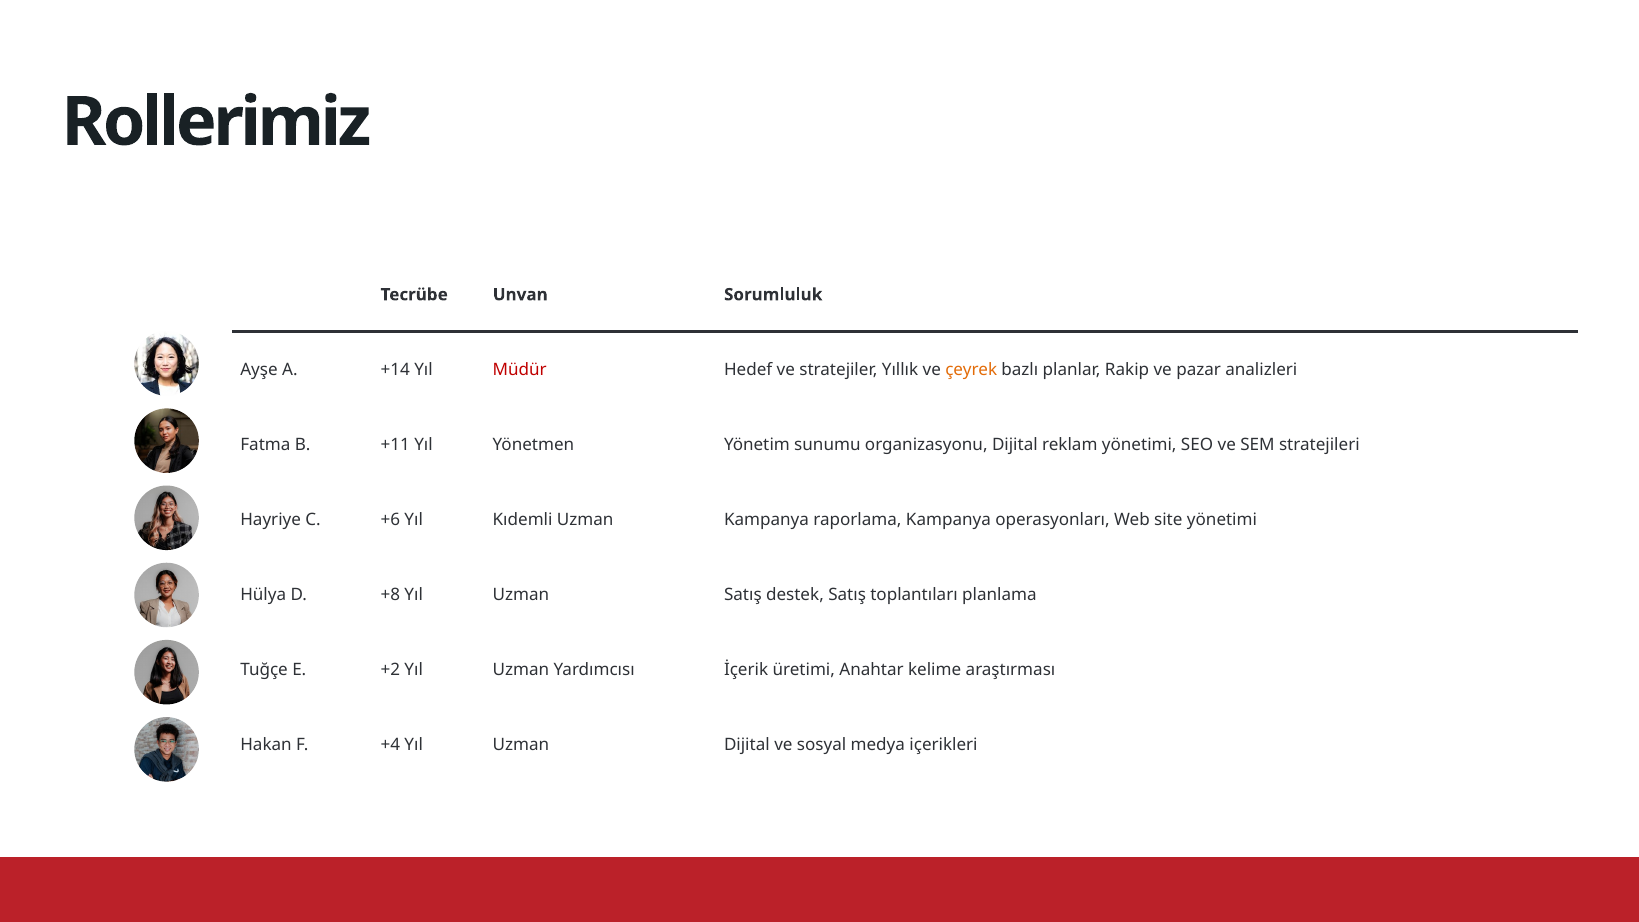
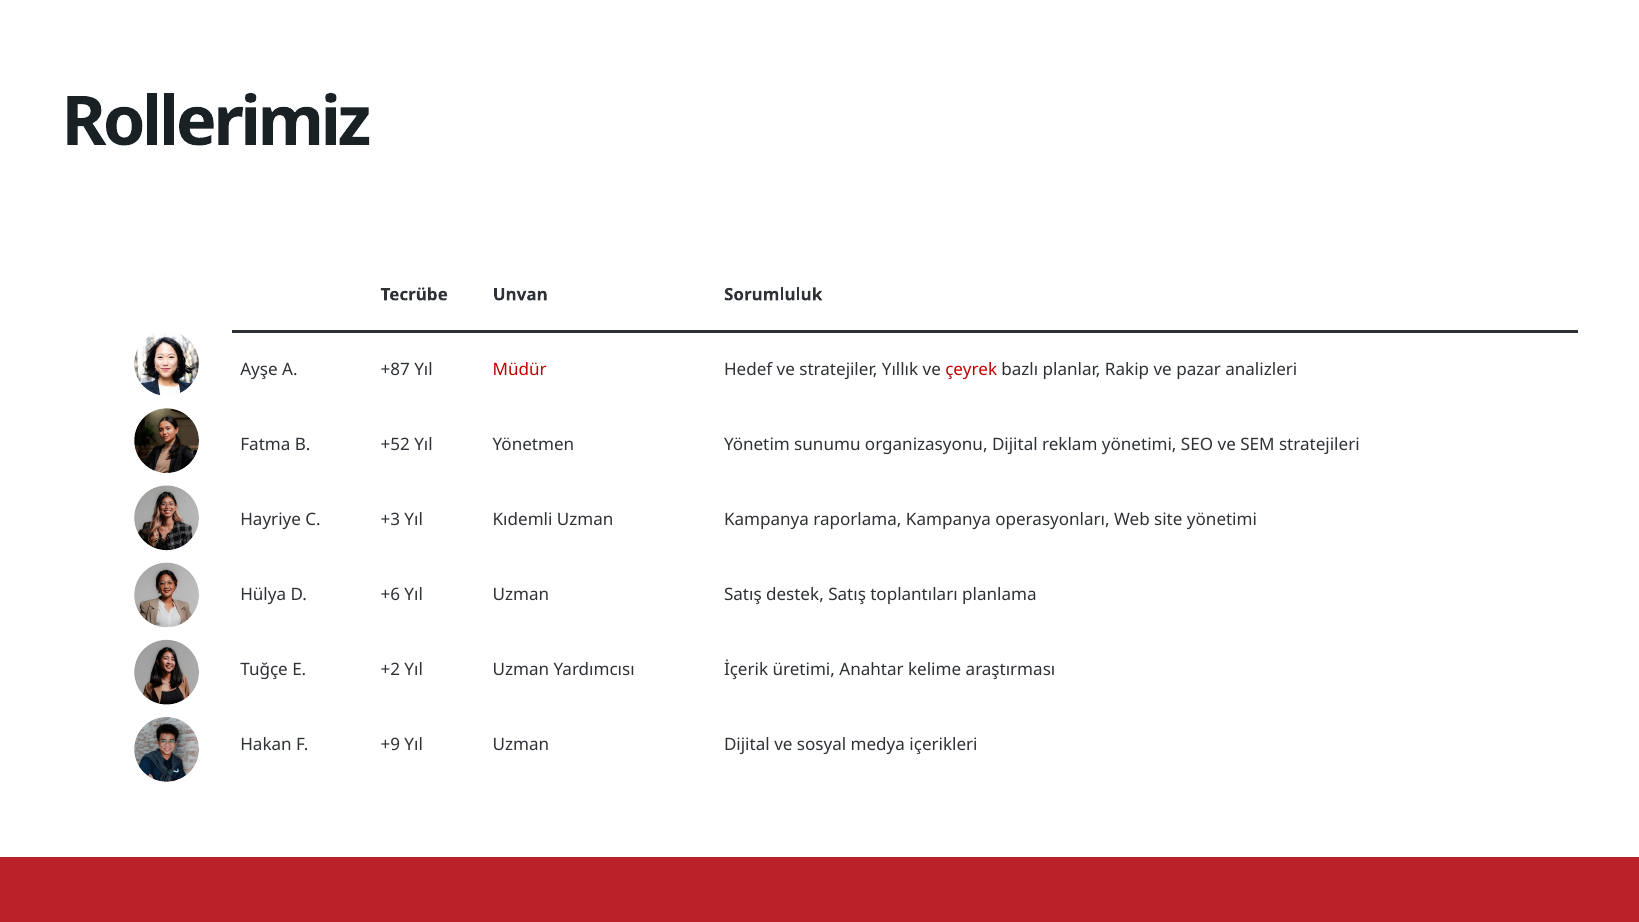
+14: +14 -> +87 (395, 370)
çeyrek colour: orange -> red (971, 370)
+11: +11 -> +52 (395, 445)
+6: +6 -> +3 (390, 520)
+8: +8 -> +6 (390, 595)
+4: +4 -> +9 (390, 745)
